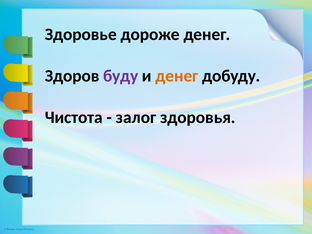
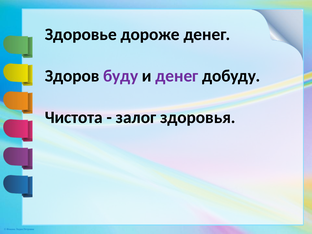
денег colour: orange -> purple (177, 76)
